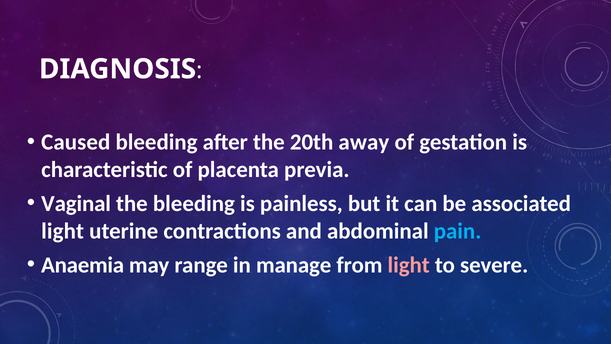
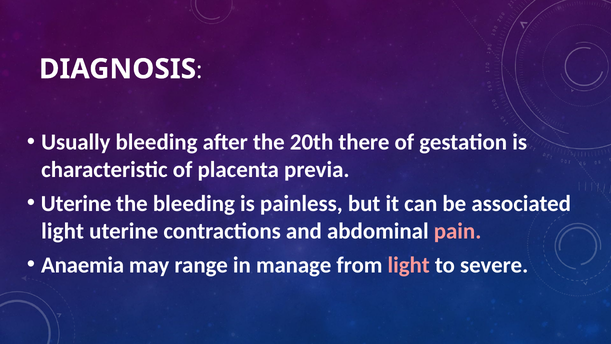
Caused: Caused -> Usually (76, 142)
away: away -> there (364, 142)
Vaginal: Vaginal -> Uterine (76, 203)
pain colour: light blue -> pink (458, 231)
